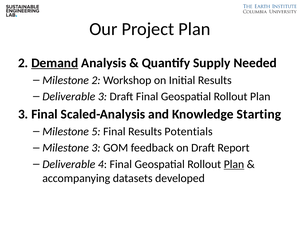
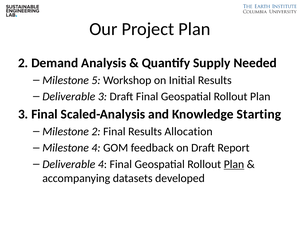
Demand underline: present -> none (55, 63)
Milestone 2: 2 -> 5 (96, 80)
Milestone 5: 5 -> 2 (96, 132)
Potentials: Potentials -> Allocation (189, 132)
Milestone 3: 3 -> 4 (96, 148)
